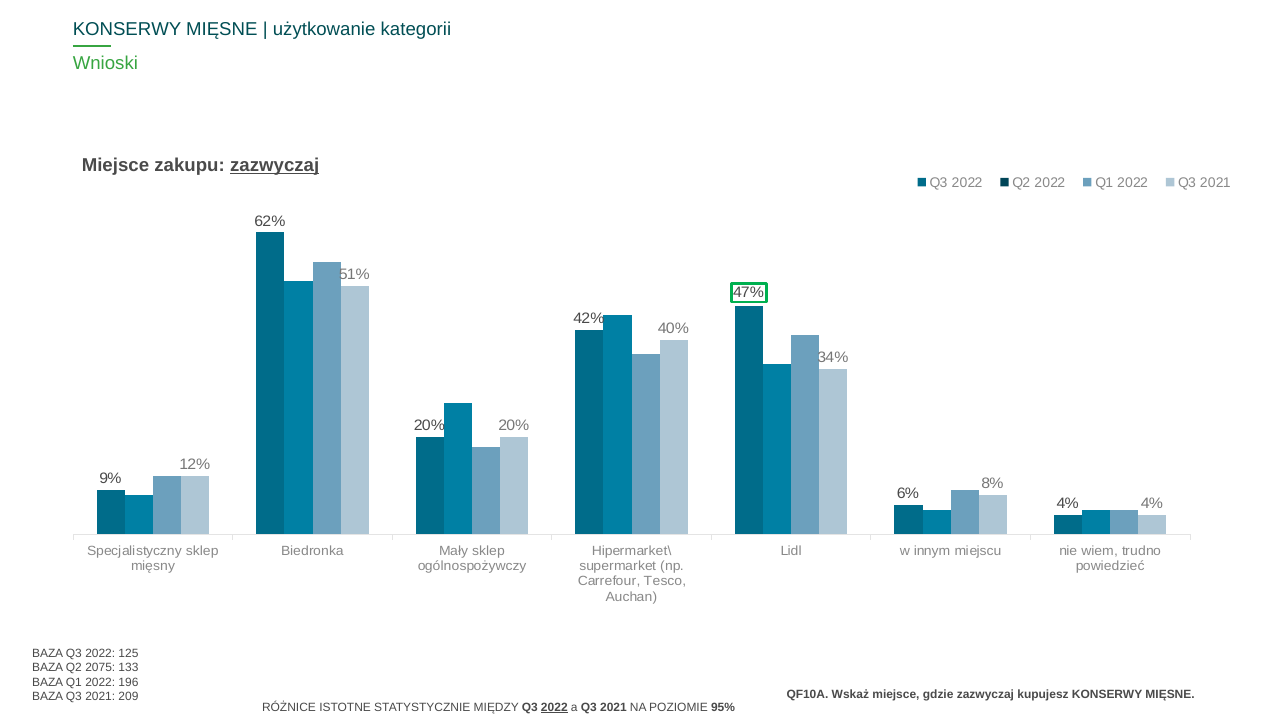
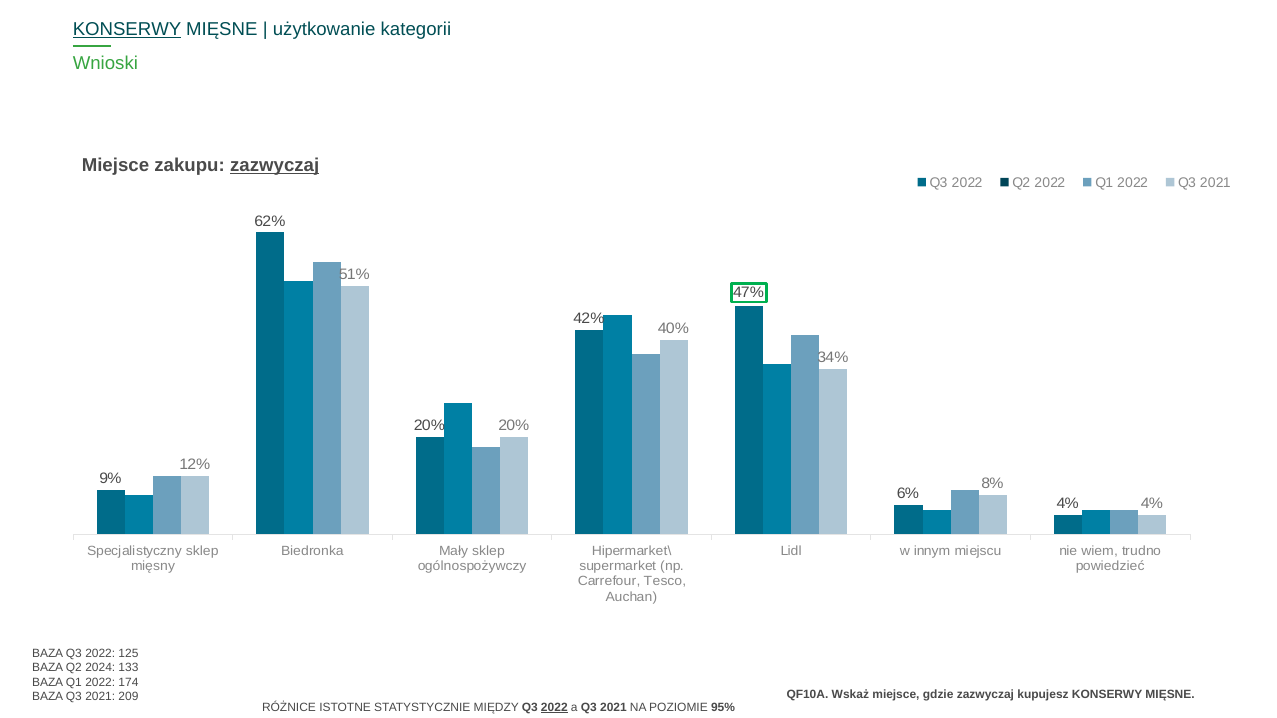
KONSERWY underline: none -> present (127, 30)
2075: 2075 -> 2024 (100, 668)
196: 196 -> 174 (129, 683)
